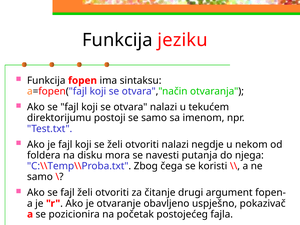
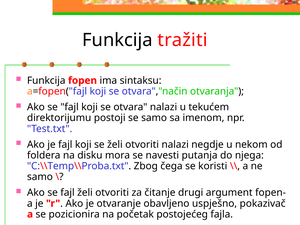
jeziku: jeziku -> tražiti (183, 40)
